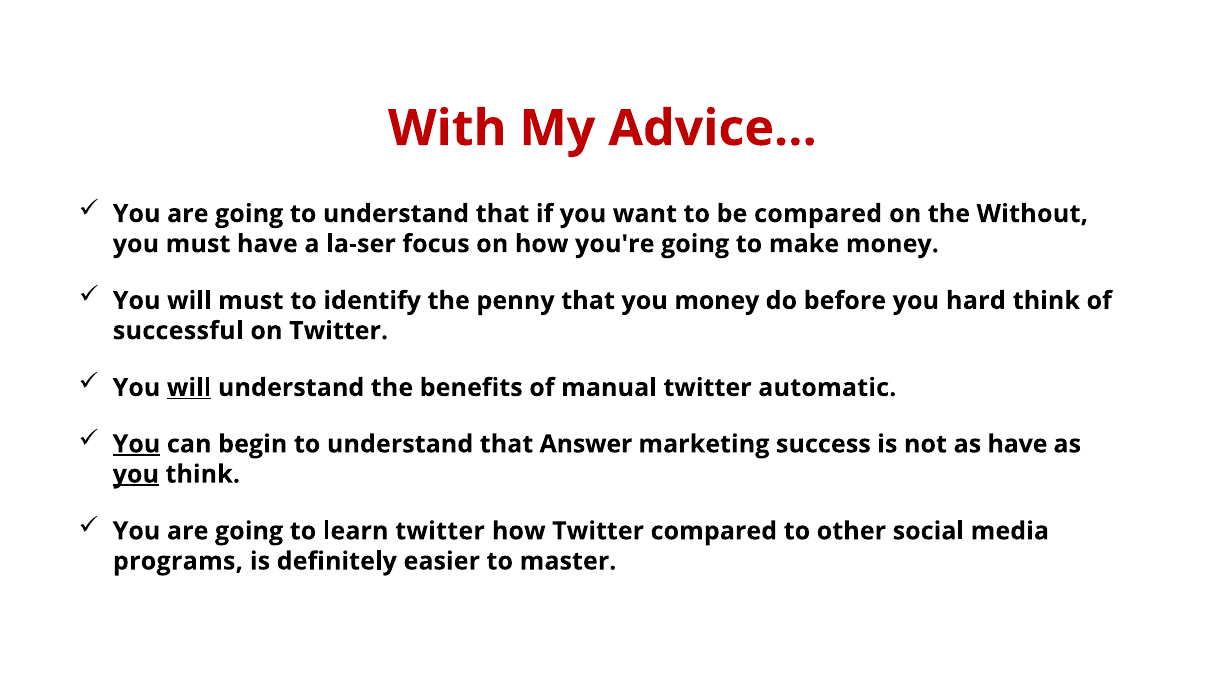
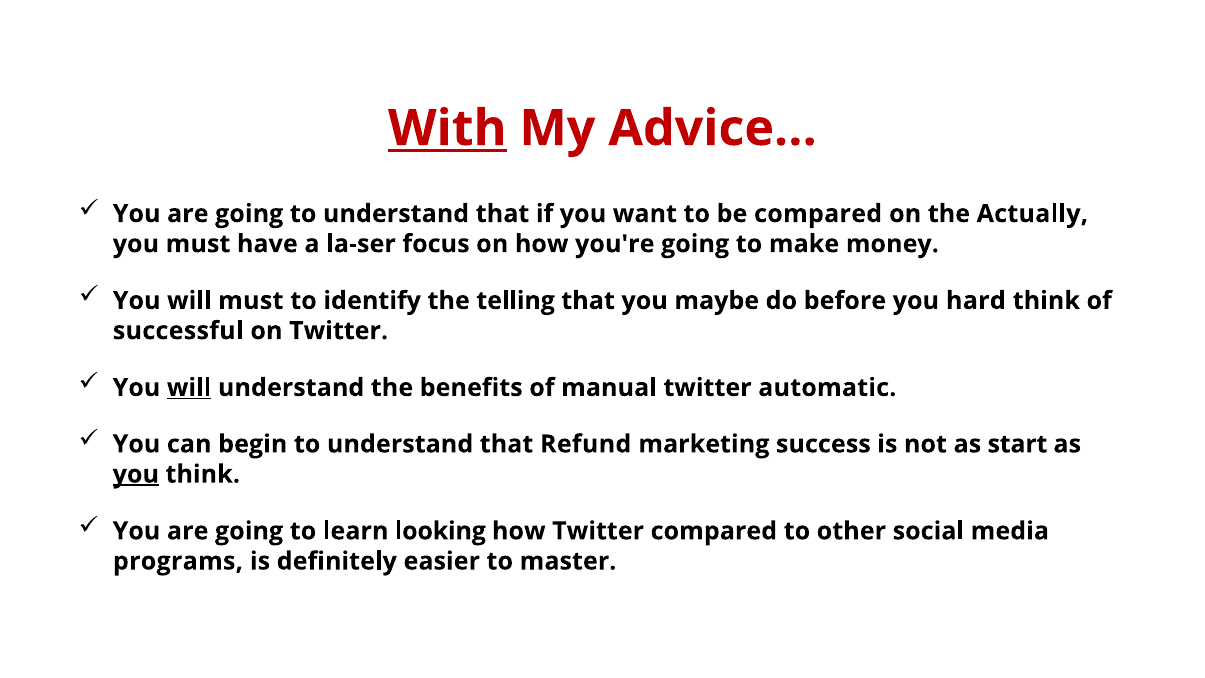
With underline: none -> present (447, 128)
Without: Without -> Actually (1032, 214)
penny: penny -> telling (516, 301)
you money: money -> maybe (717, 301)
You underline: present -> none (137, 444)
Answer: Answer -> Refund (586, 444)
as have: have -> start (1017, 444)
learn twitter: twitter -> looking (440, 531)
